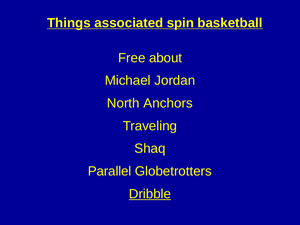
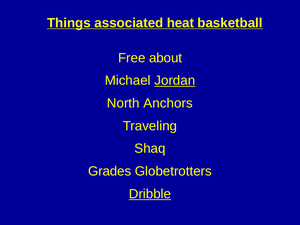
spin: spin -> heat (180, 23)
Jordan underline: none -> present (175, 81)
Parallel: Parallel -> Grades (110, 171)
